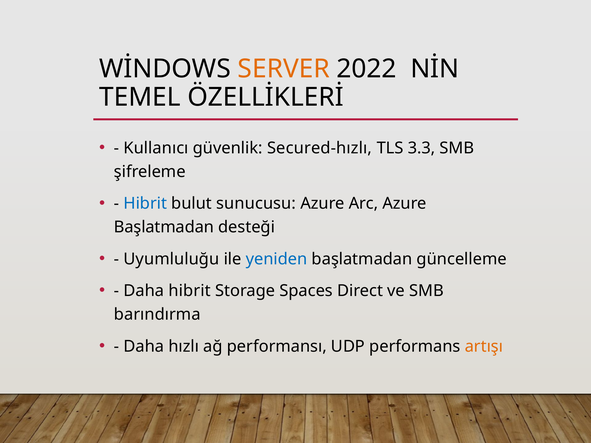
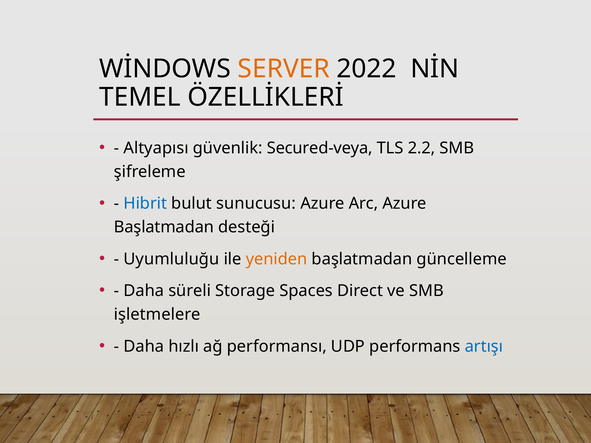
Kullanıcı: Kullanıcı -> Altyapısı (156, 148)
Secured-hızlı: Secured-hızlı -> Secured-veya (320, 148)
3.3: 3.3 -> 2.2 (422, 148)
yeniden colour: blue -> orange (277, 259)
Daha hibrit: hibrit -> süreli (190, 291)
barındırma: barındırma -> işletmelere (157, 315)
artışı colour: orange -> blue (484, 347)
